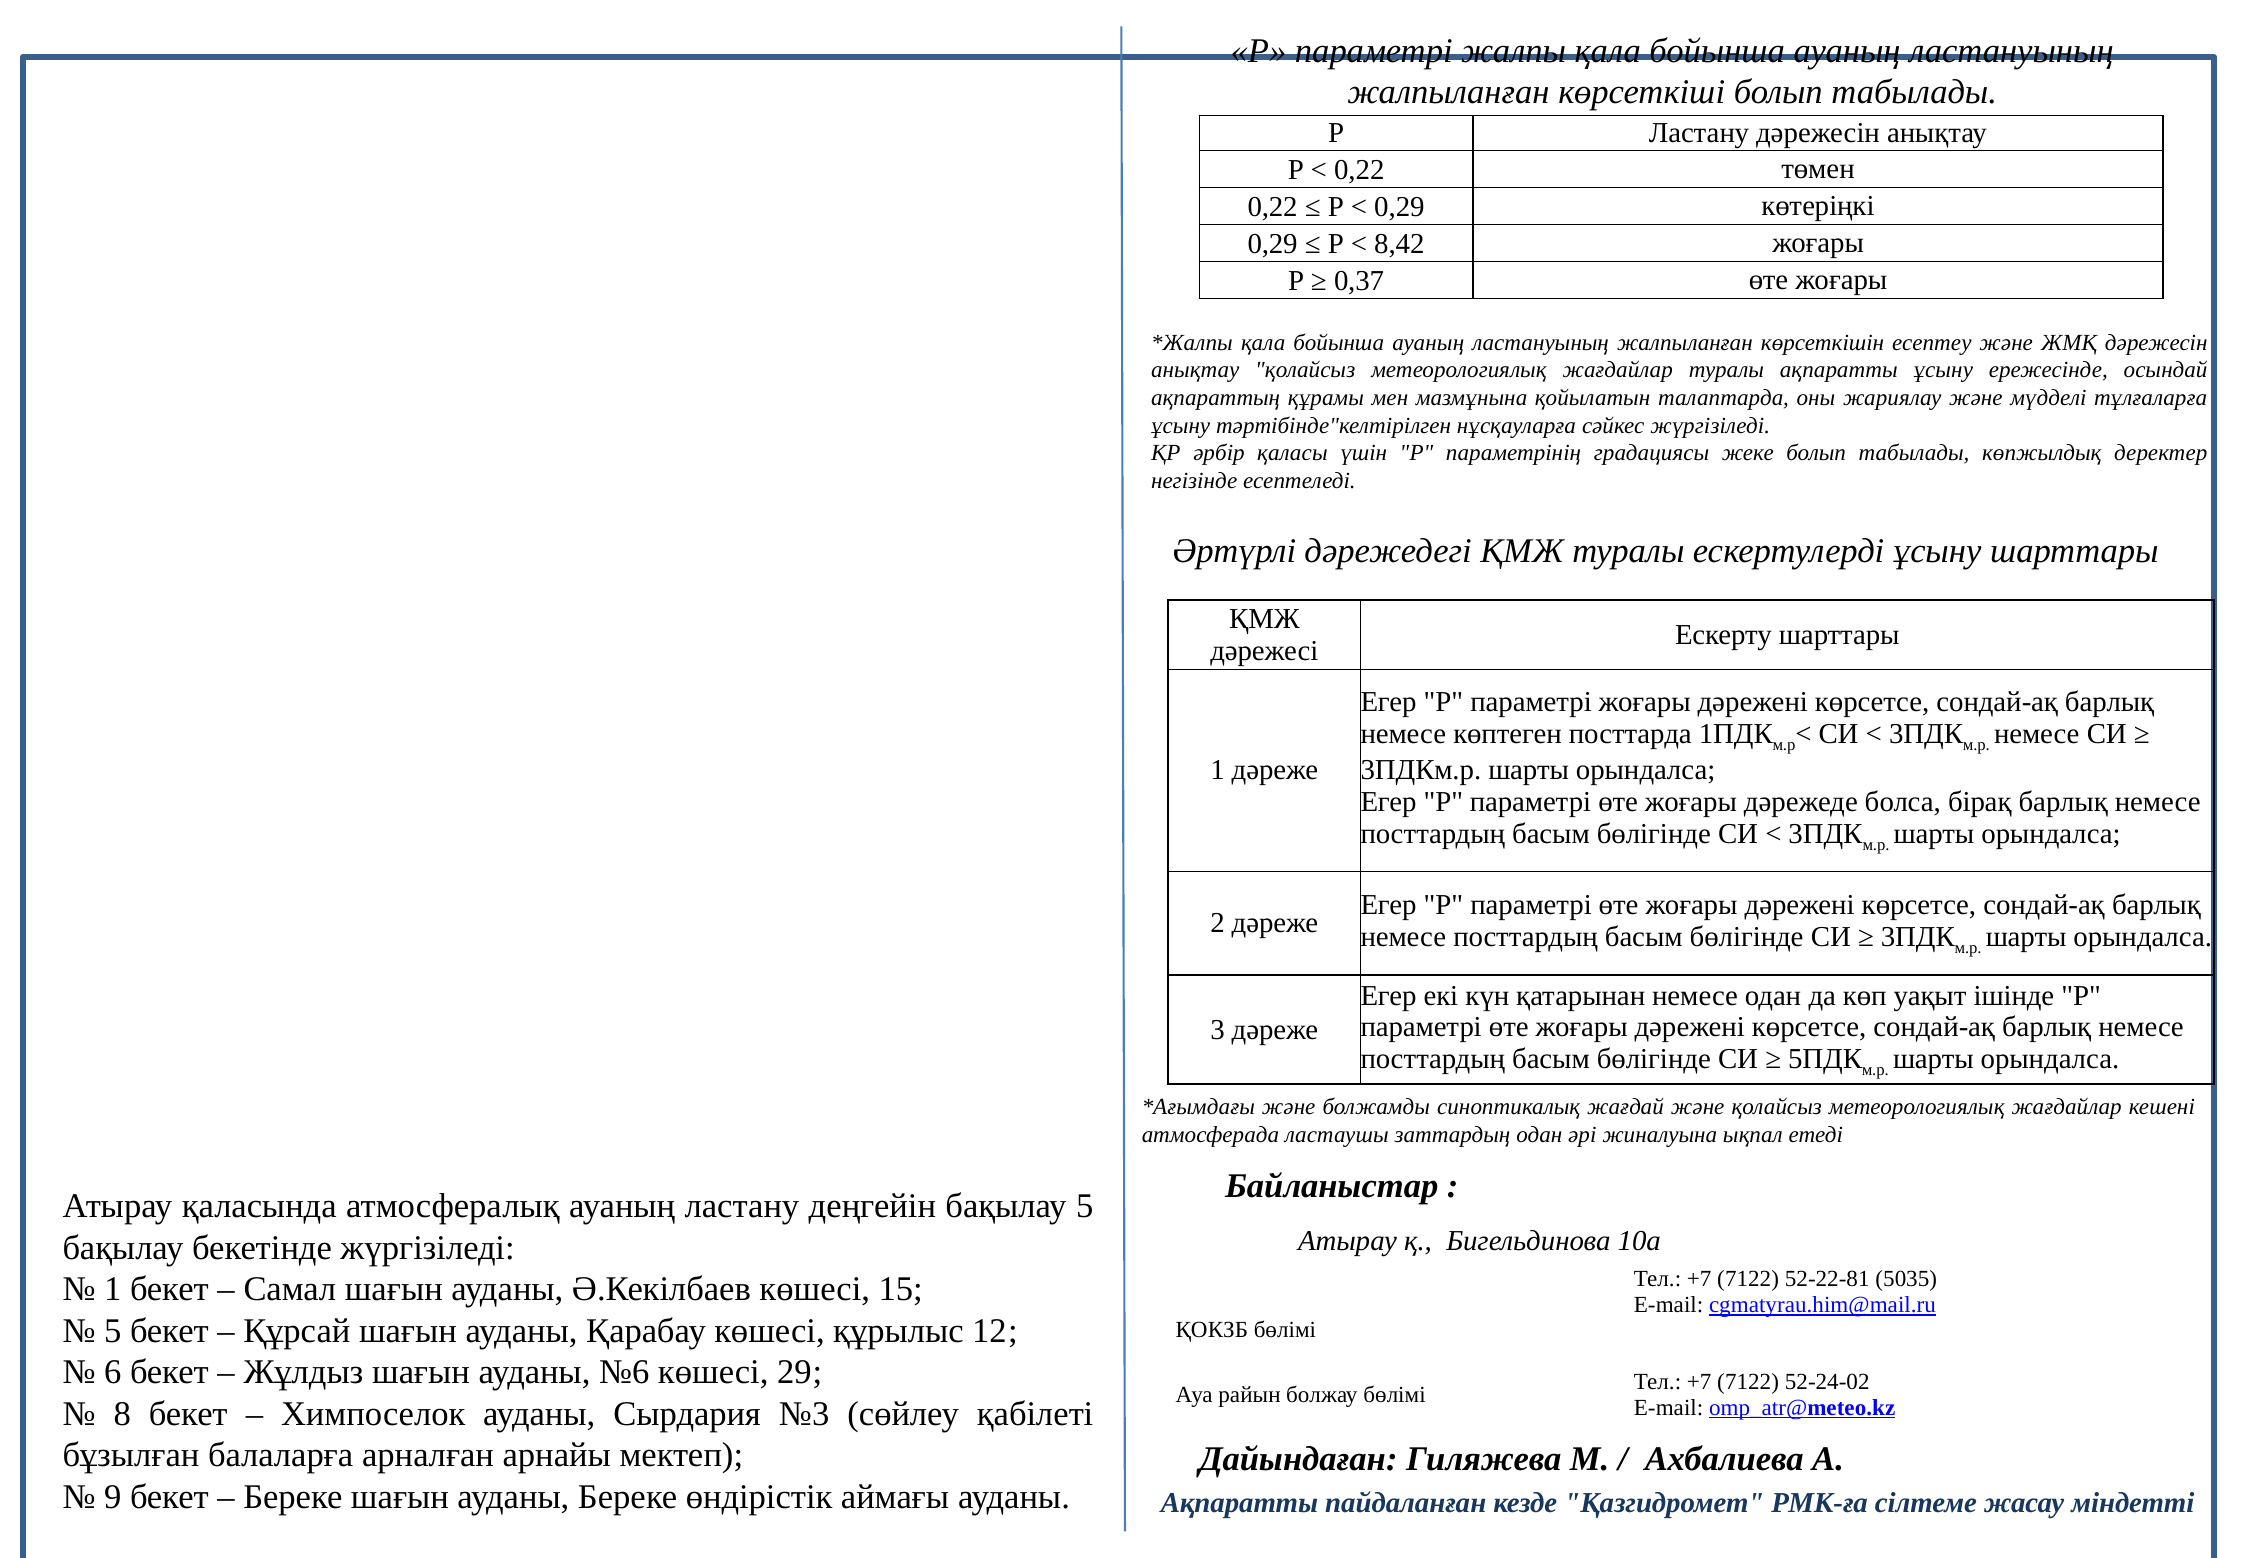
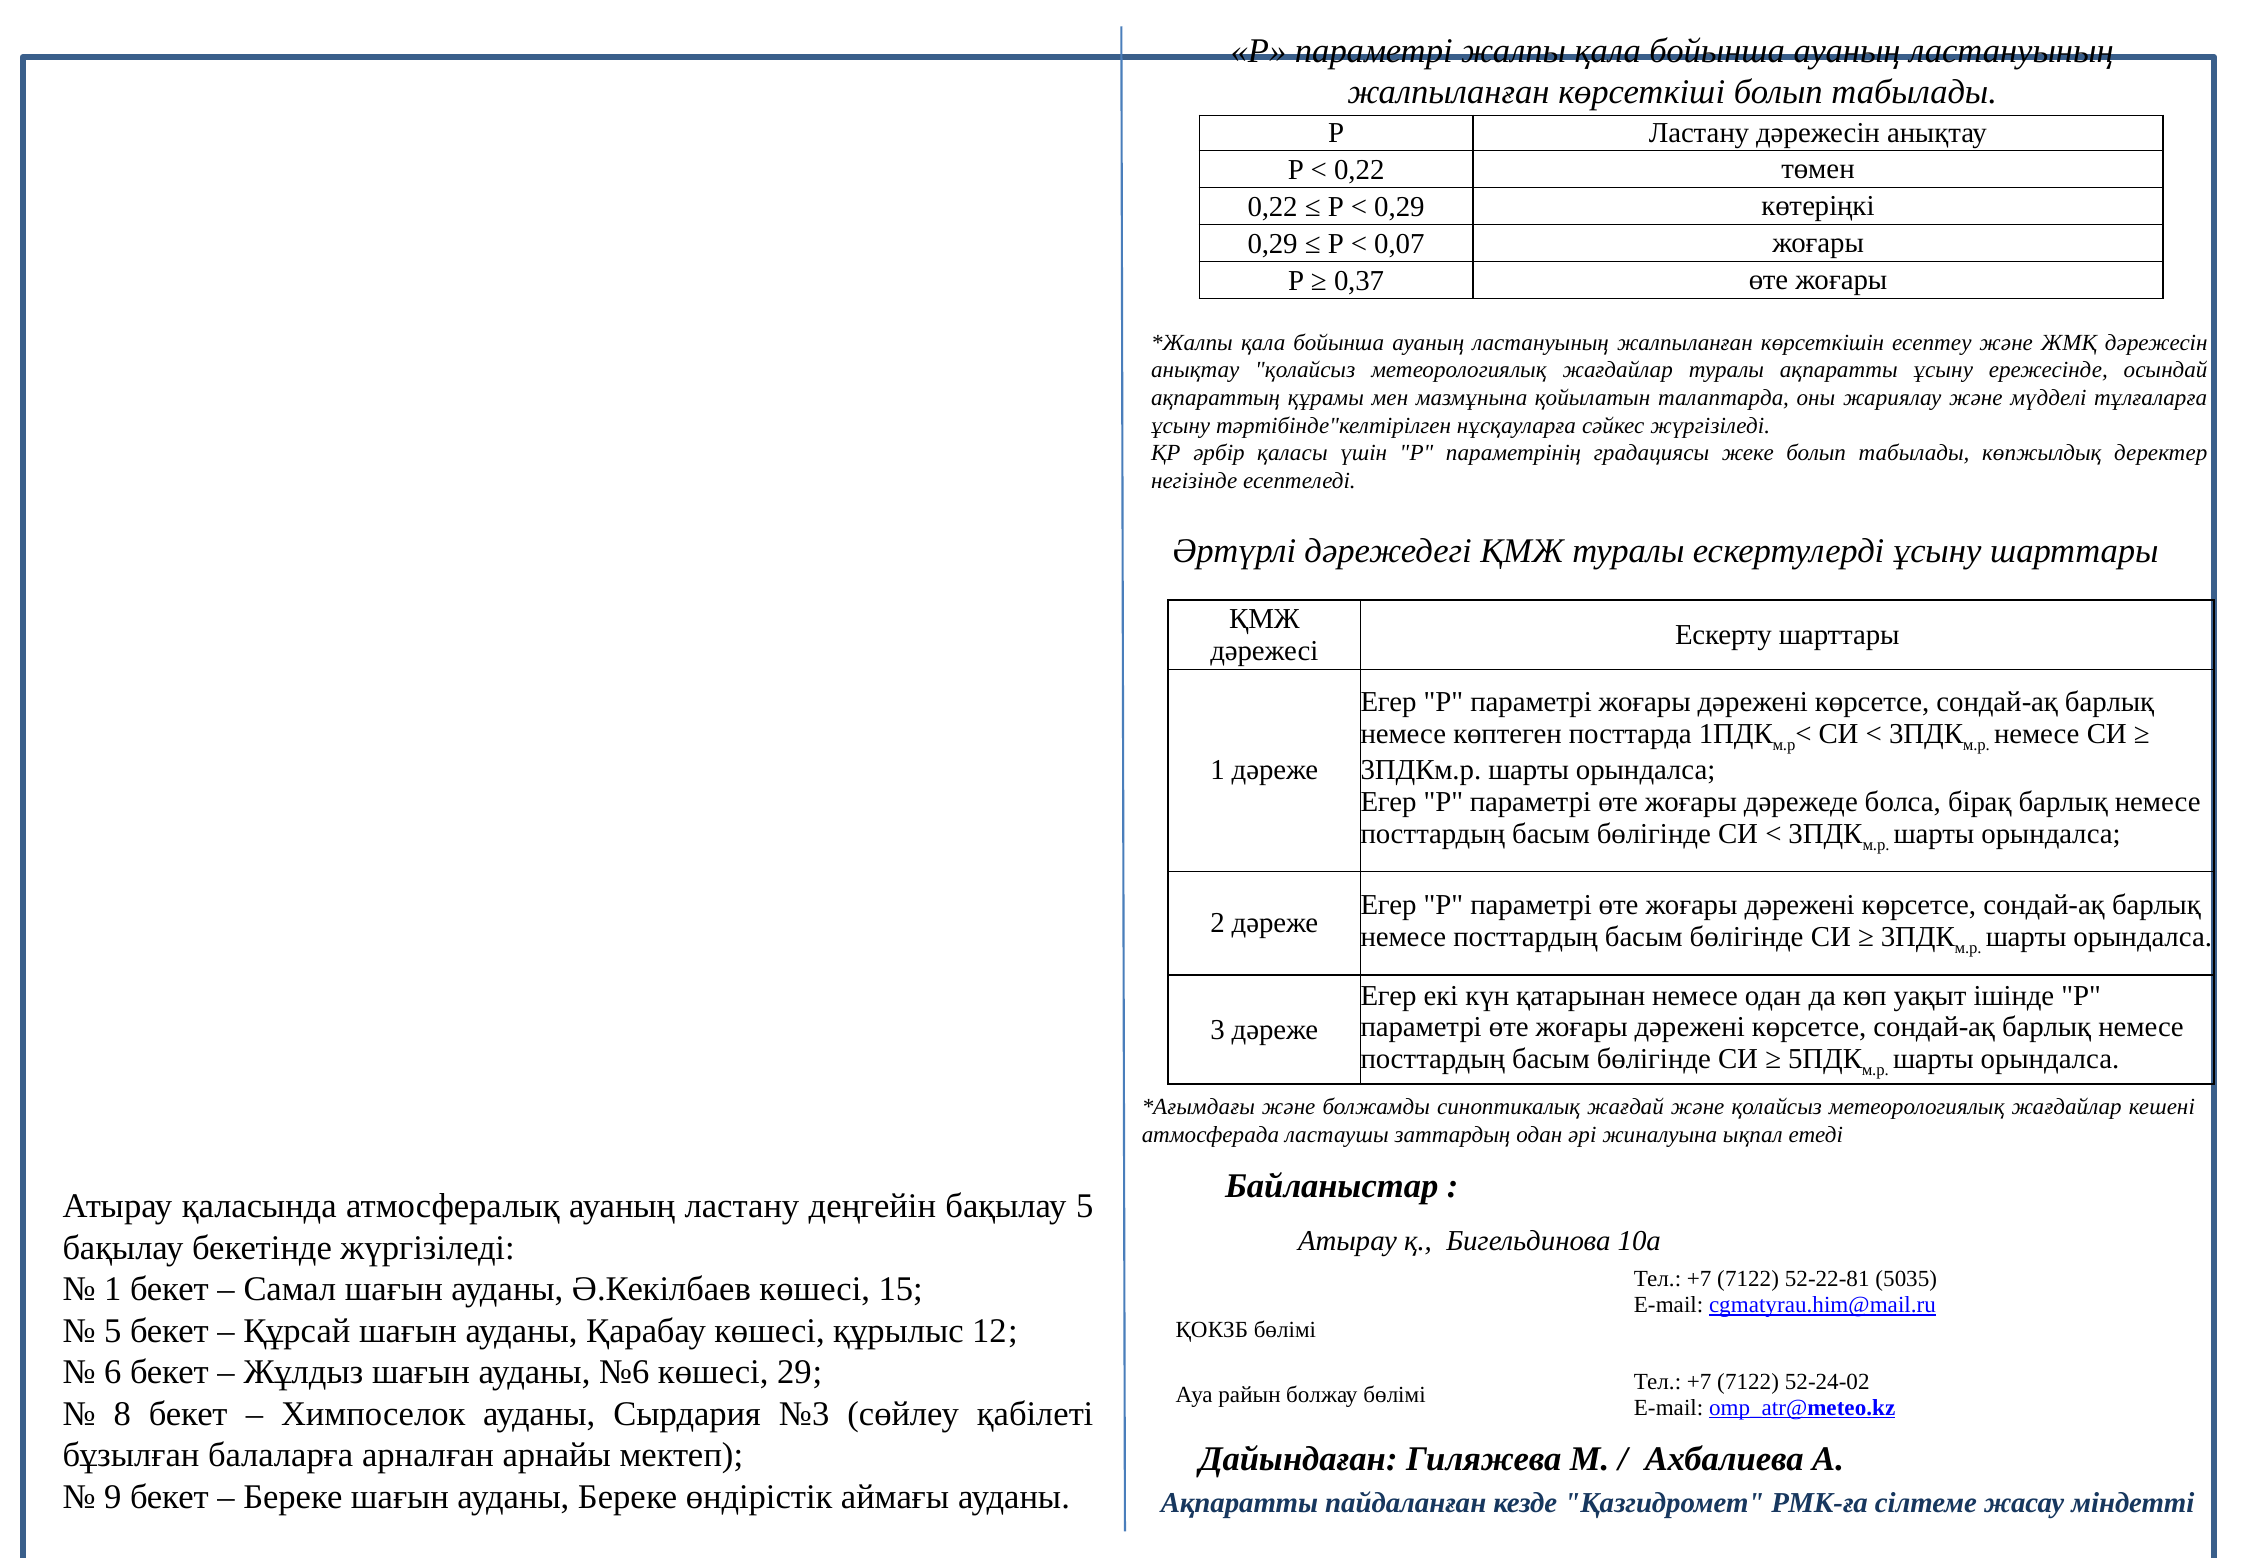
8,42: 8,42 -> 0,07 (1399, 244)
